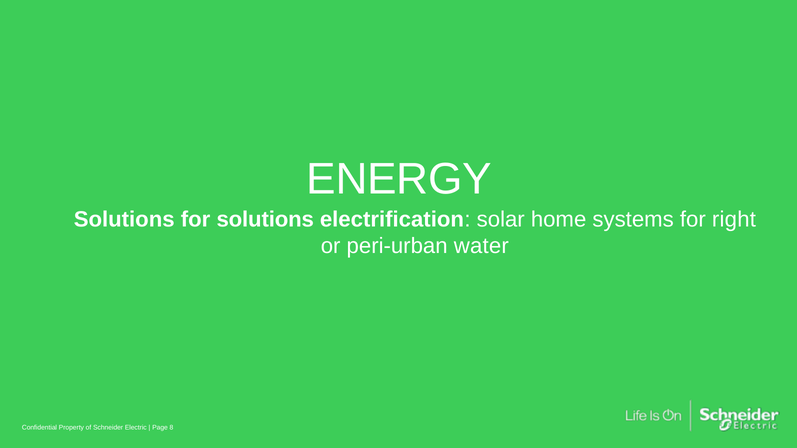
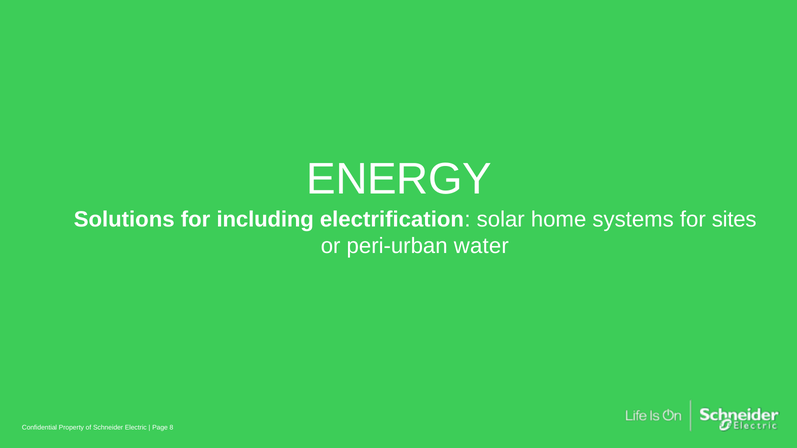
for solutions: solutions -> including (265, 220)
right: right -> sites (734, 220)
